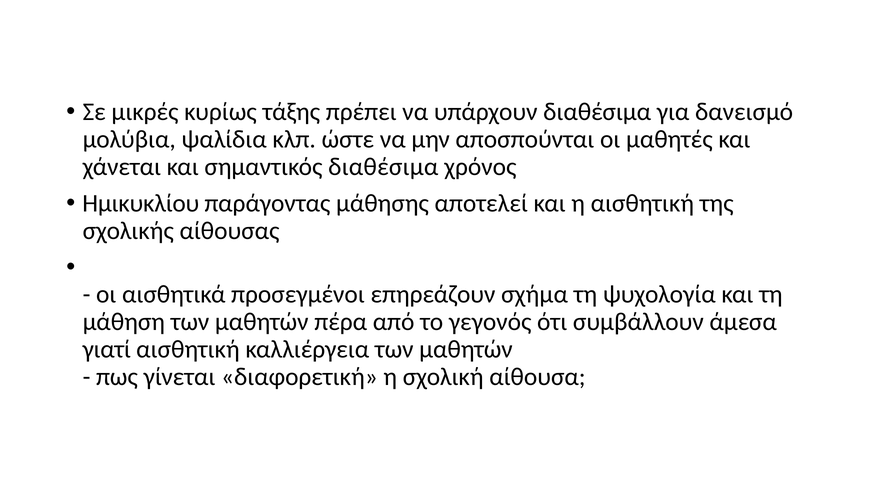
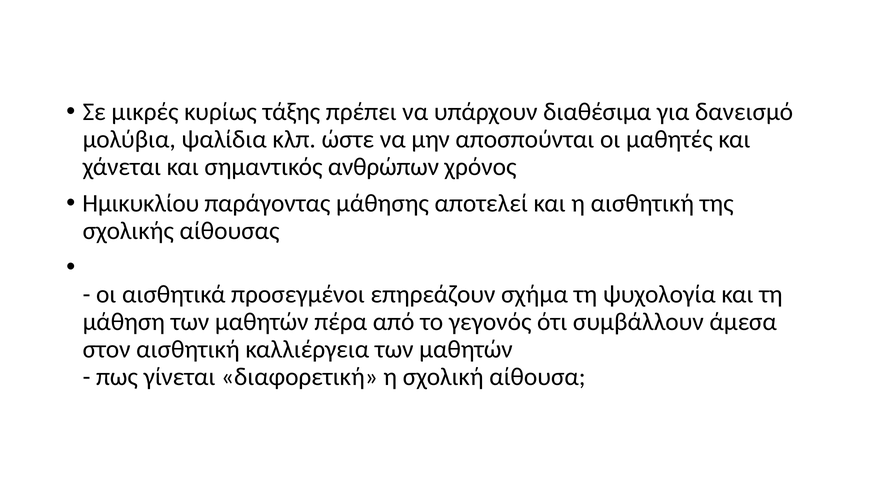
σημαντικός διαθέσιμα: διαθέσιμα -> ανθρώπων (383, 167)
γιατί: γιατί -> στον (107, 349)
